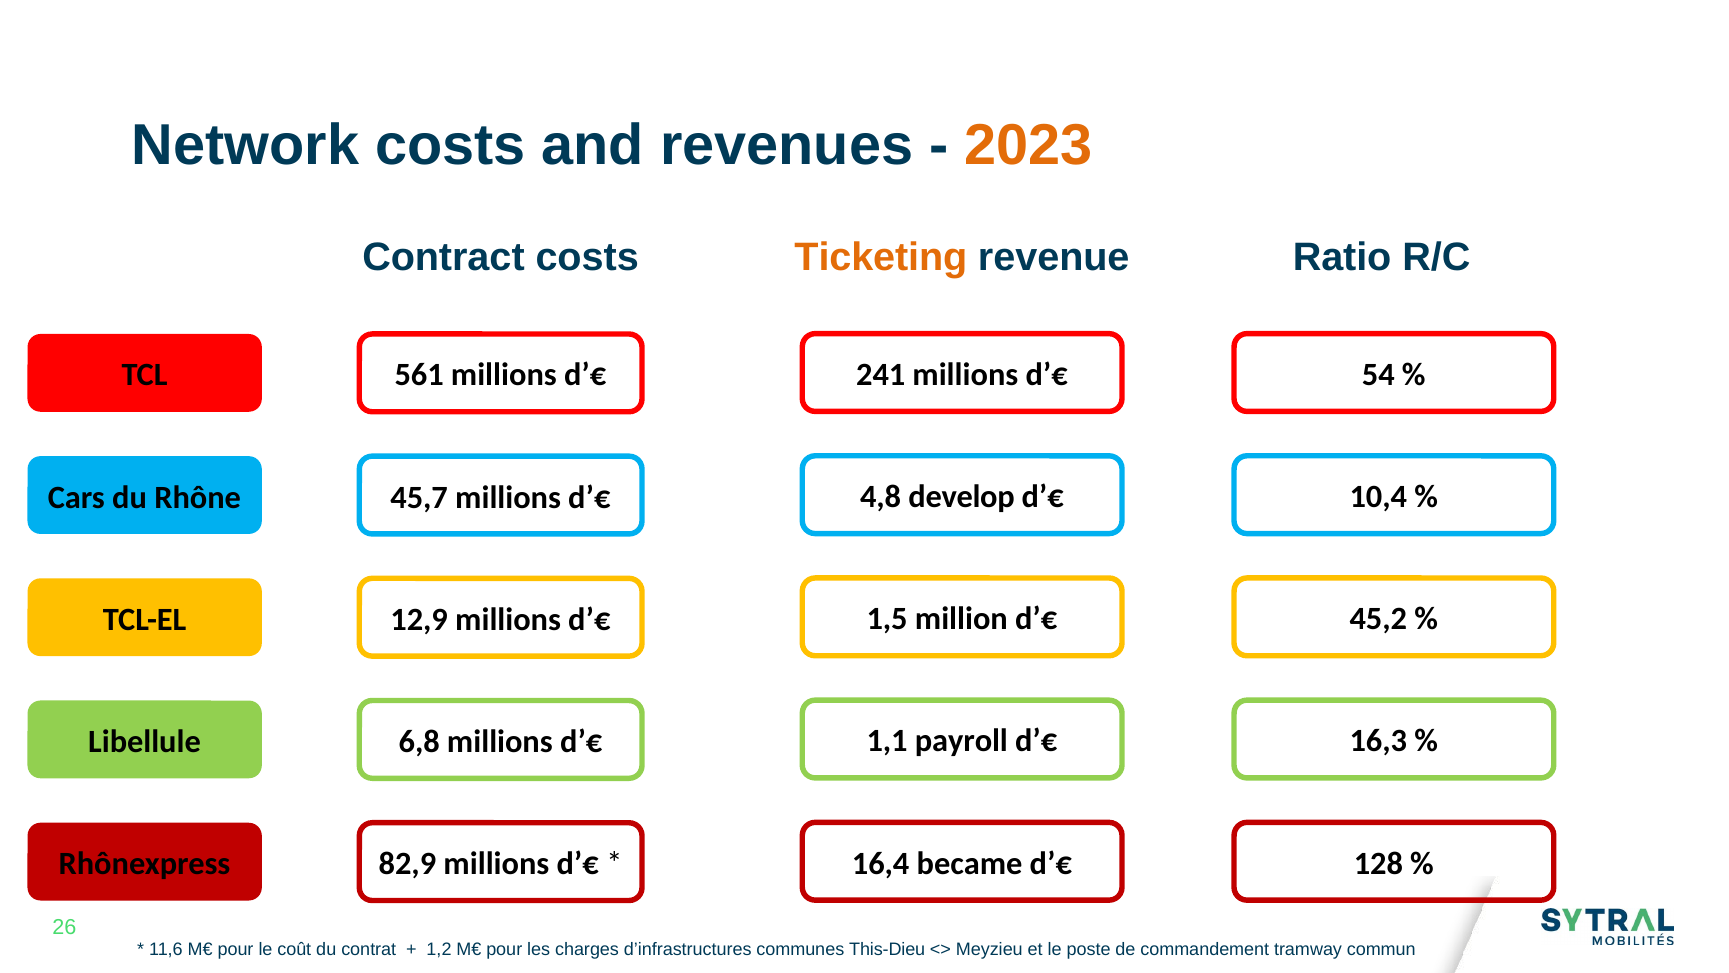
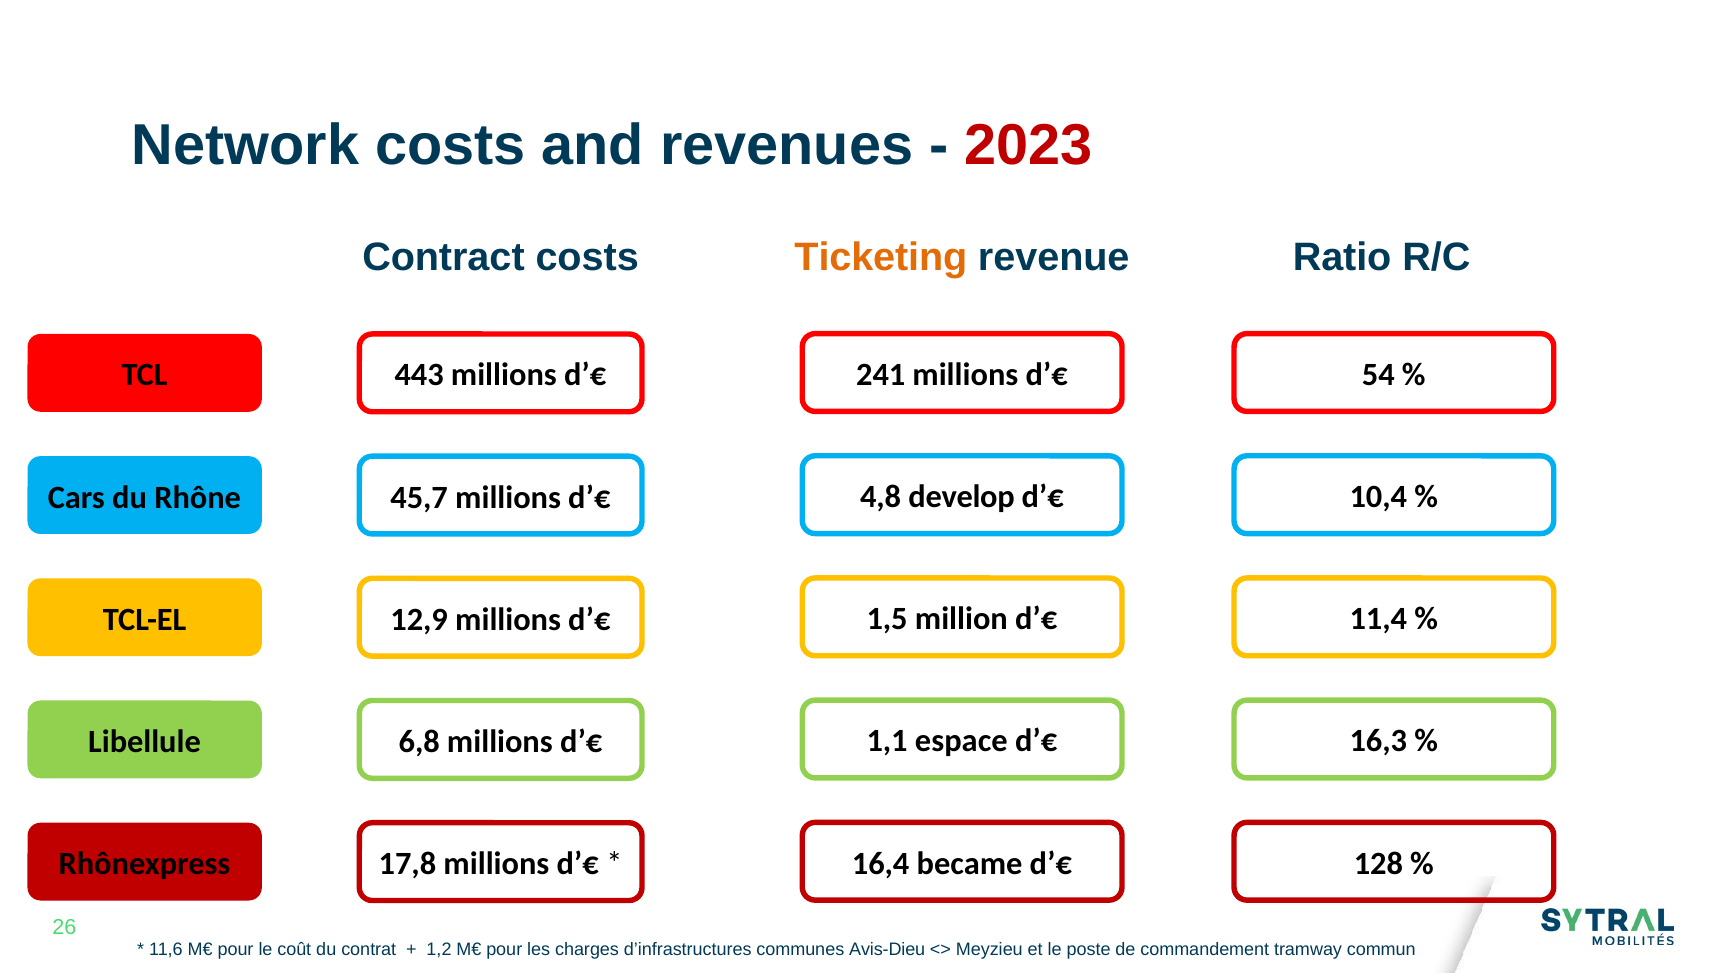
2023 colour: orange -> red (1029, 145)
561: 561 -> 443 (419, 375)
45,2: 45,2 -> 11,4 (1378, 619)
payroll: payroll -> espace (961, 741)
82,9: 82,9 -> 17,8 (407, 863)
This-Dieu: This-Dieu -> Avis-Dieu (887, 949)
